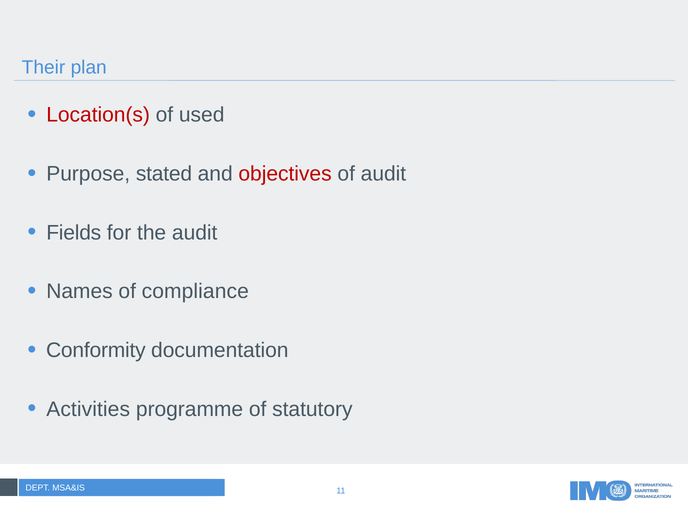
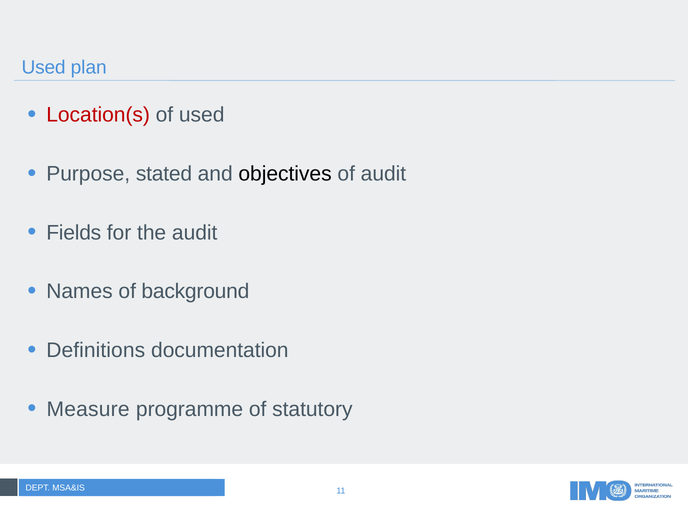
Their: Their -> Used (44, 67)
objectives colour: red -> black (285, 174)
compliance: compliance -> background (195, 291)
Conformity: Conformity -> Definitions (96, 350)
Activities: Activities -> Measure (88, 409)
